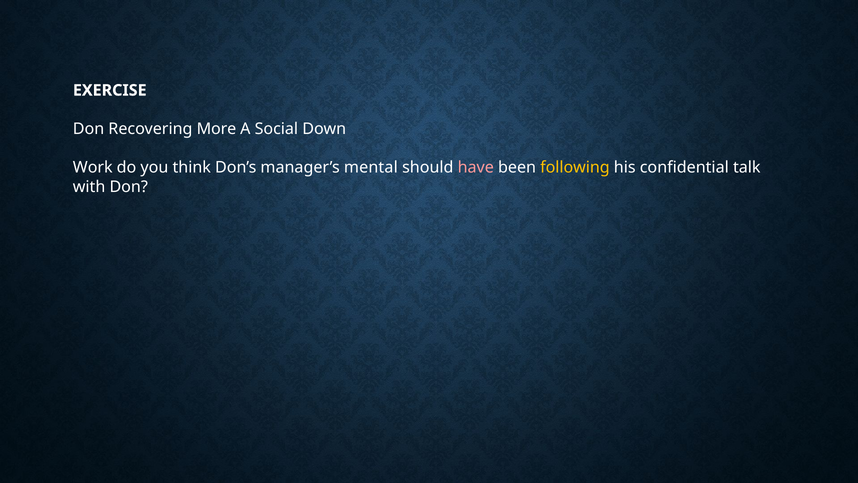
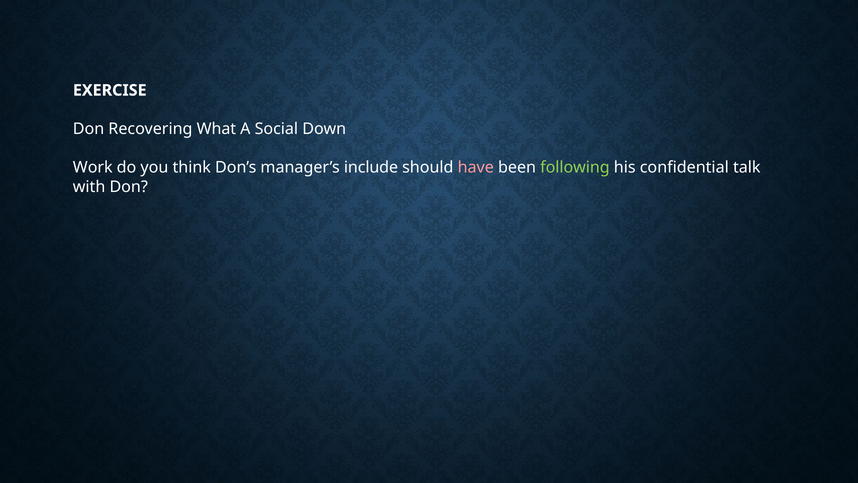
More: More -> What (216, 129)
mental: mental -> include (371, 167)
following colour: yellow -> light green (575, 167)
